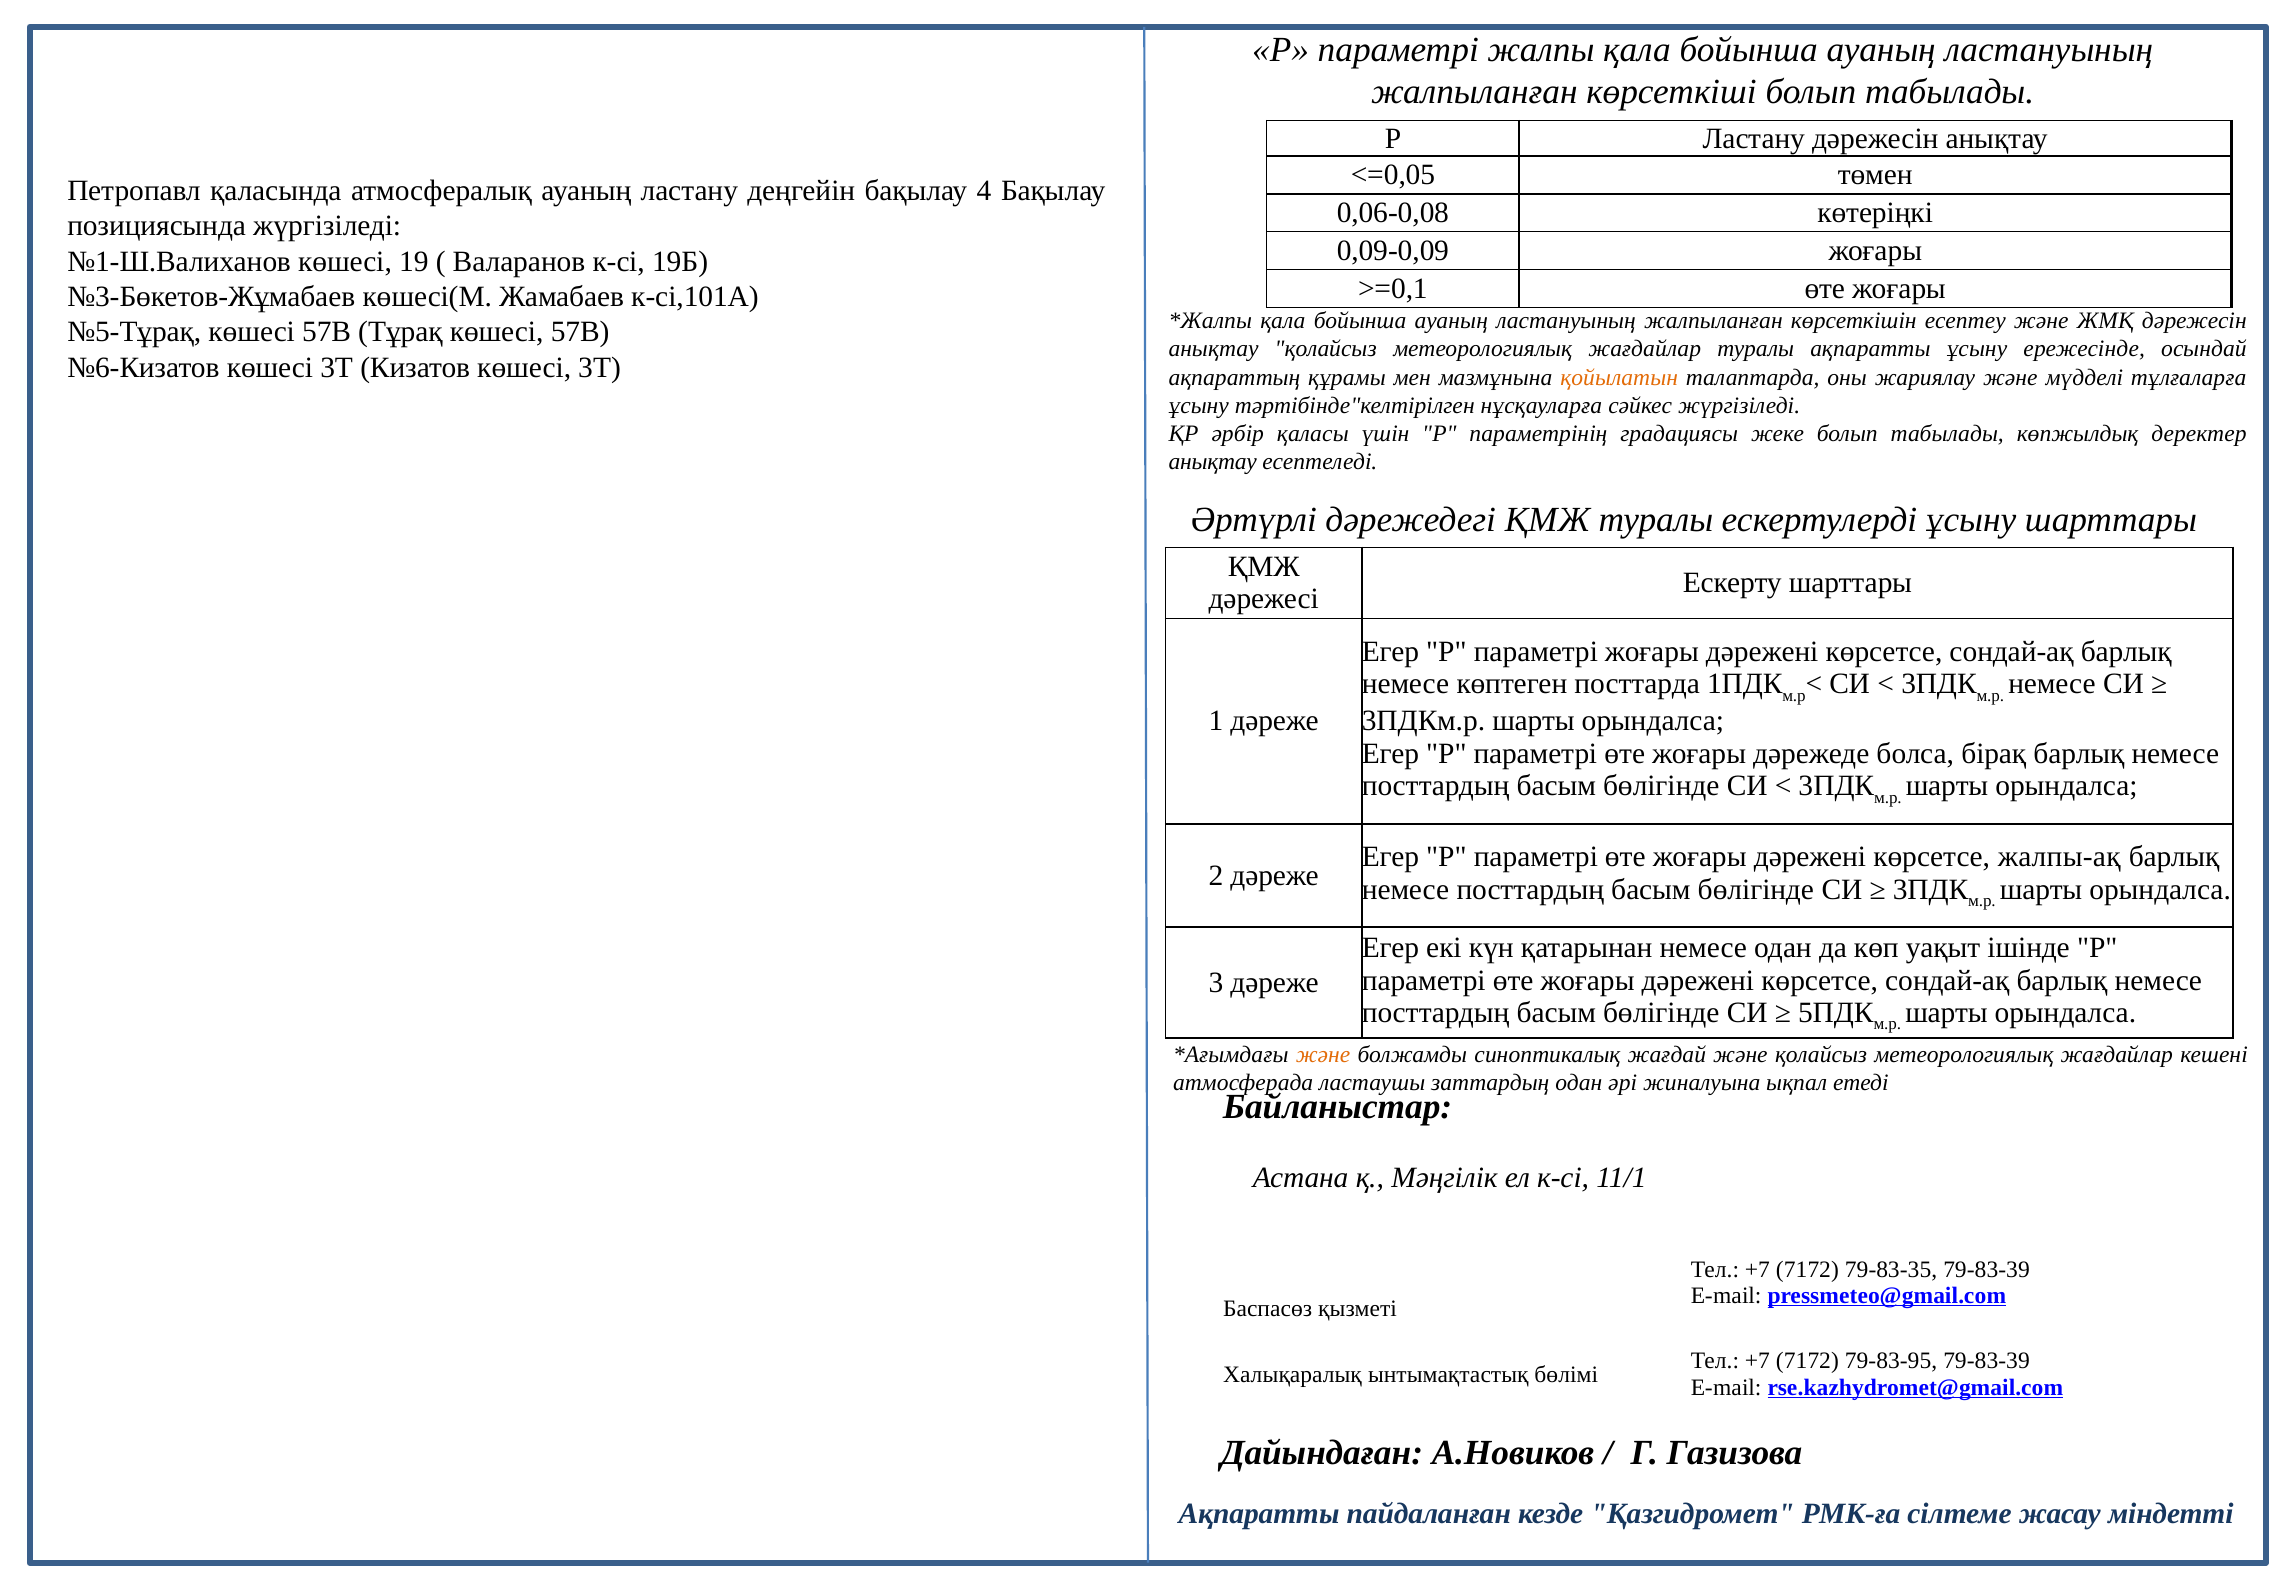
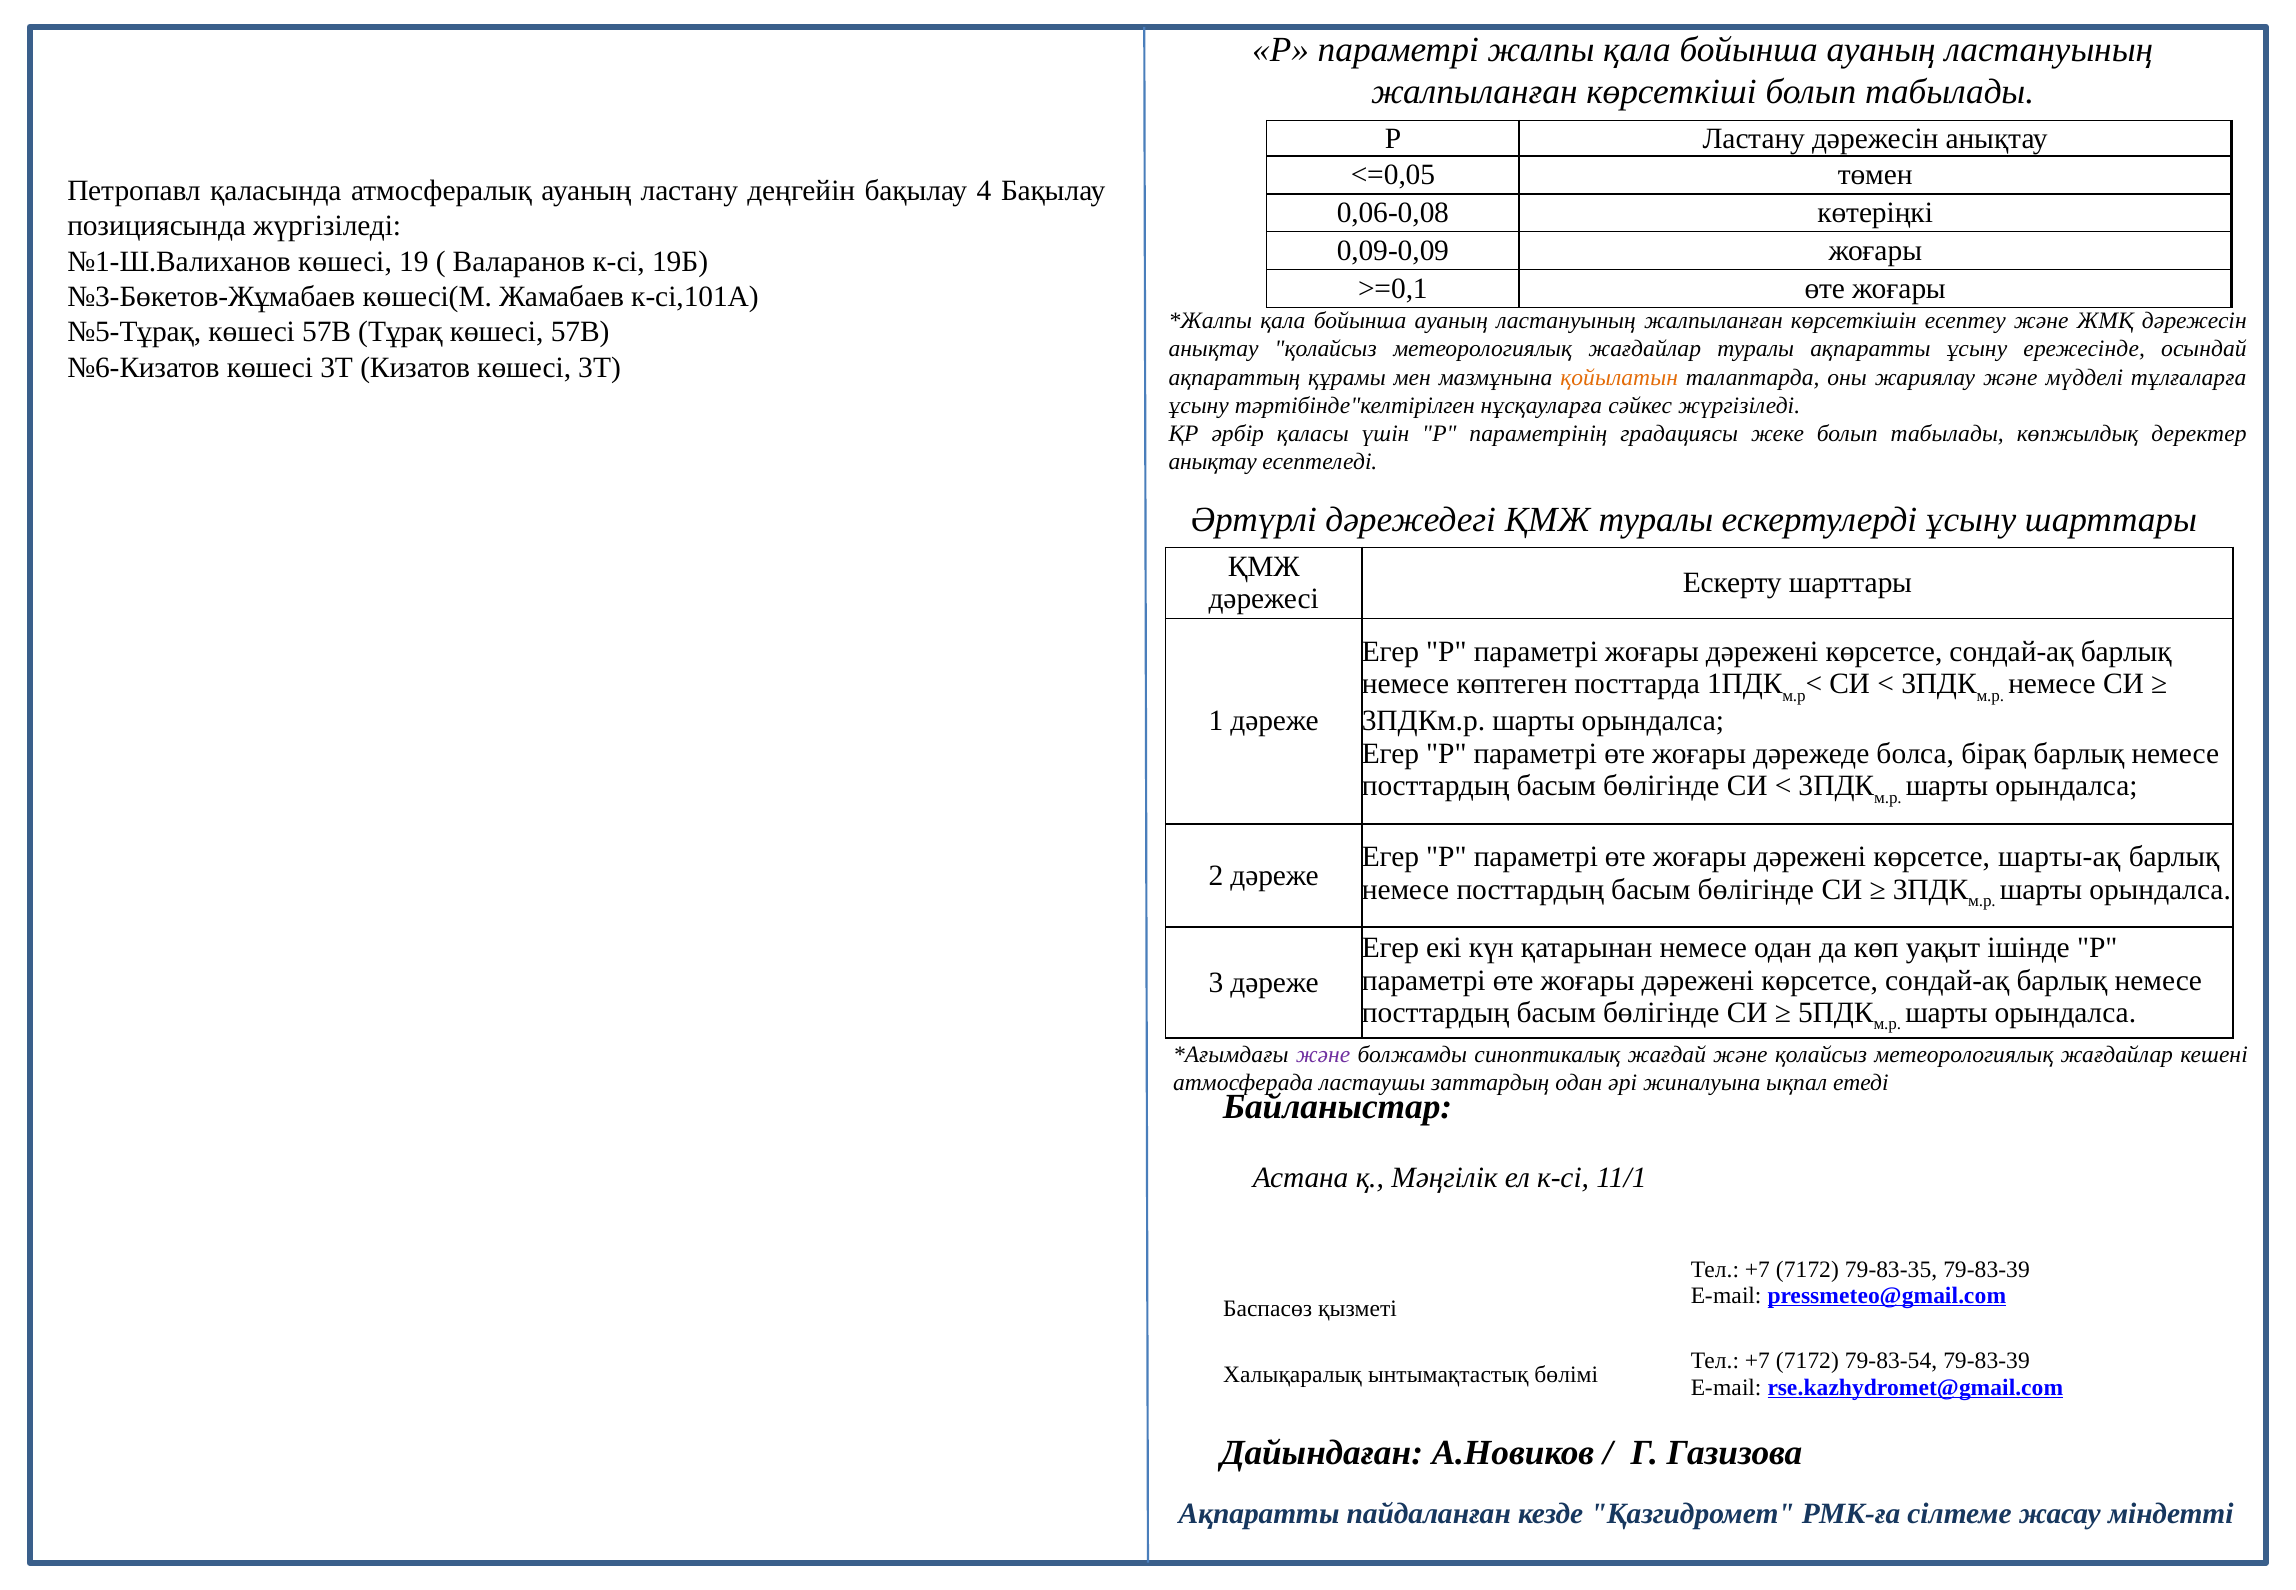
жалпы-ақ: жалпы-ақ -> шарты-ақ (2059, 857)
және colour: orange -> purple (1323, 1054)
79-83-95: 79-83-95 -> 79-83-54 (1891, 1361)
